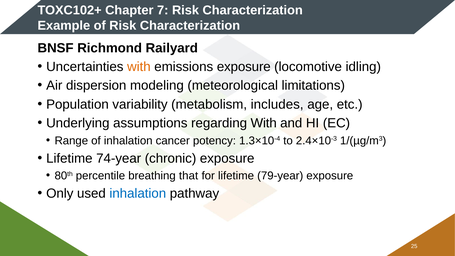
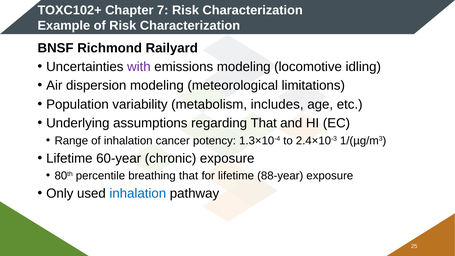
with colour: orange -> purple (139, 67)
emissions exposure: exposure -> modeling (244, 67)
regarding With: With -> That (264, 123)
74-year: 74-year -> 60-year (119, 158)
79-year: 79-year -> 88-year (280, 176)
